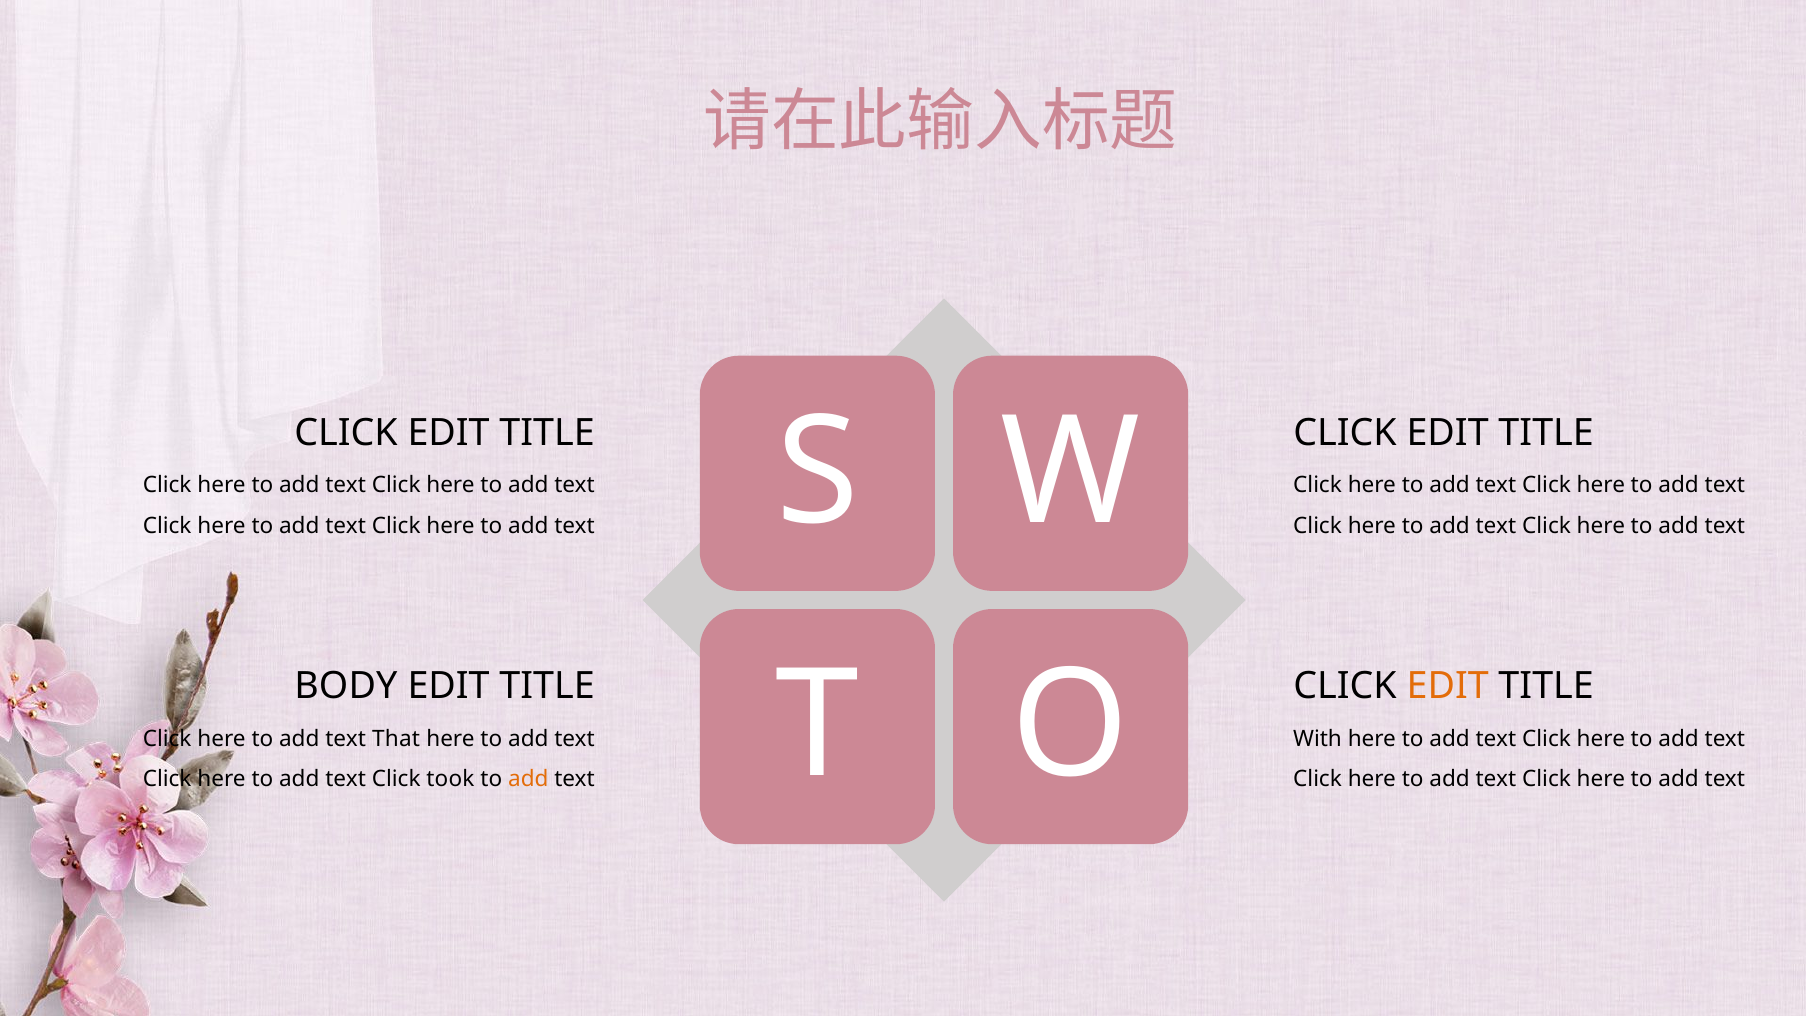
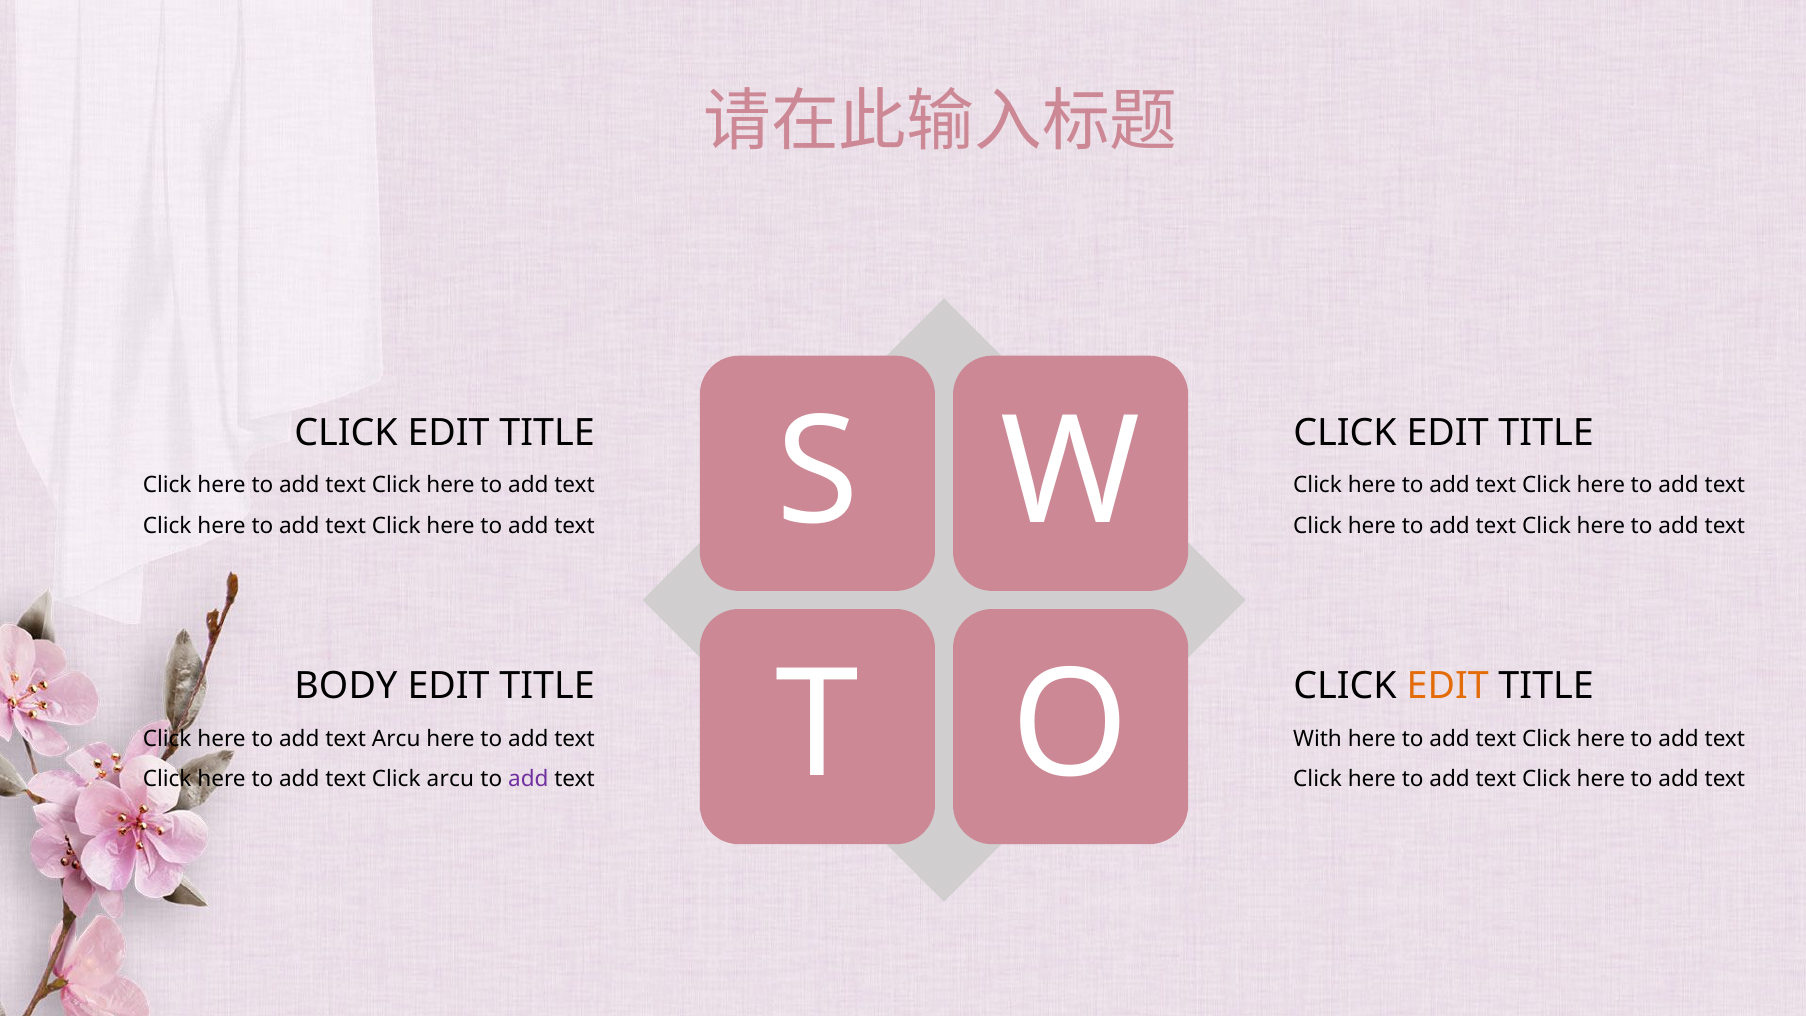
text That: That -> Arcu (396, 739)
Click took: took -> arcu (450, 779)
add colour: orange -> purple (528, 779)
